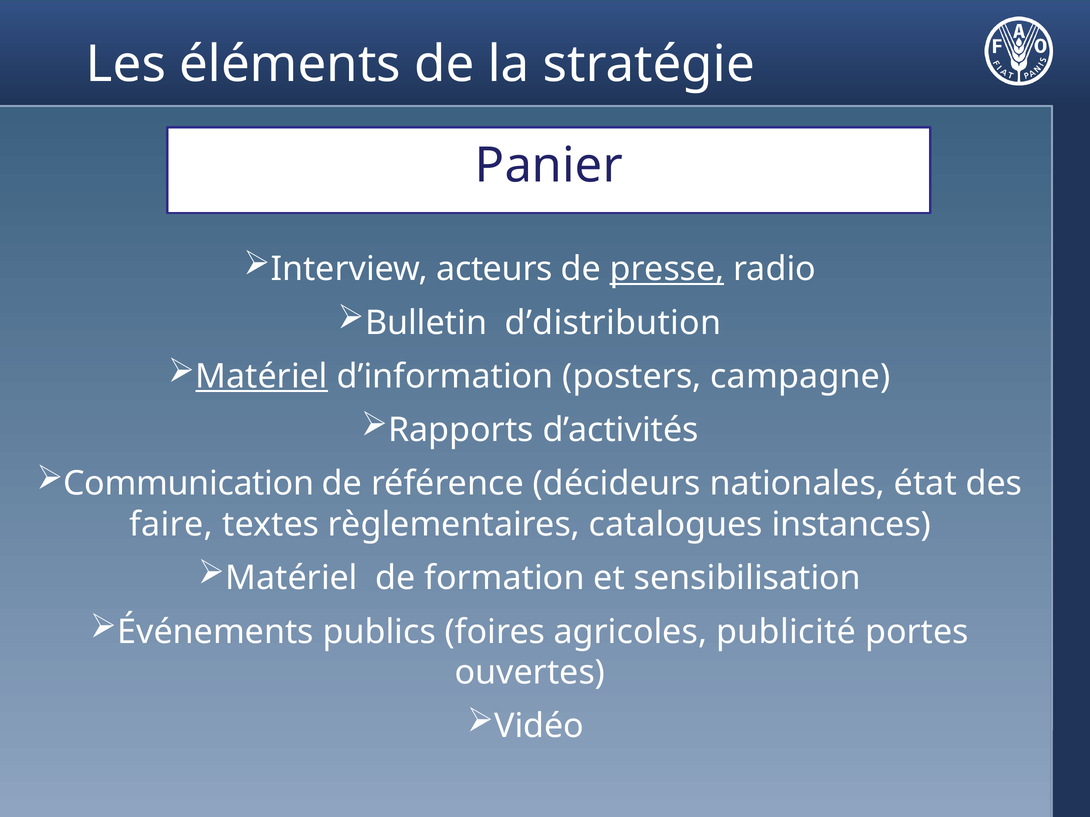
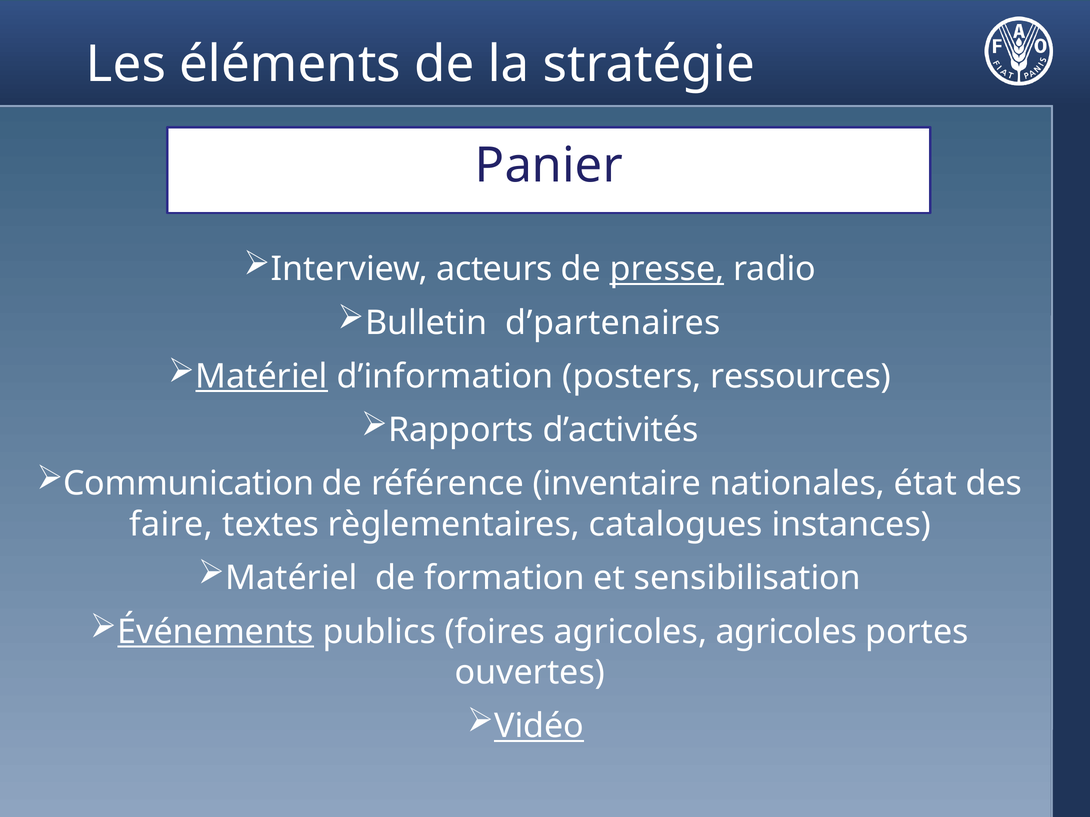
d’distribution: d’distribution -> d’partenaires (613, 323)
campagne: campagne -> ressources (801, 377)
décideurs: décideurs -> inventaire (617, 484)
Événements underline: none -> present (216, 632)
agricoles publicité: publicité -> agricoles (786, 632)
Vidéo underline: none -> present (539, 727)
